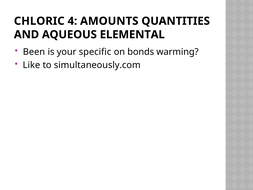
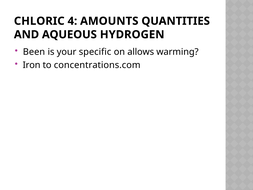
ELEMENTAL: ELEMENTAL -> HYDROGEN (132, 35)
bonds: bonds -> allows (141, 52)
Like: Like -> Iron (32, 65)
simultaneously.com: simultaneously.com -> concentrations.com (97, 65)
